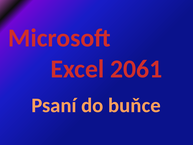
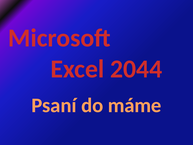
2061: 2061 -> 2044 (136, 69)
buňce: buňce -> máme (135, 105)
